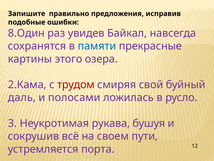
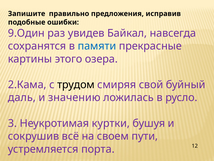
8.Один: 8.Один -> 9.Один (26, 33)
трудом colour: red -> black (76, 84)
полосами: полосами -> значению (74, 97)
рукава: рукава -> куртки (111, 123)
